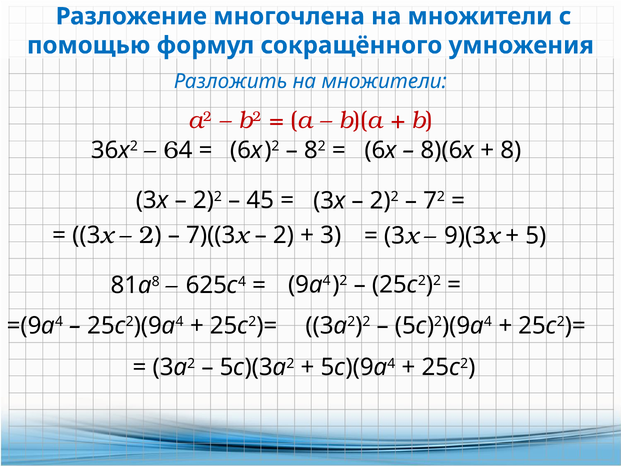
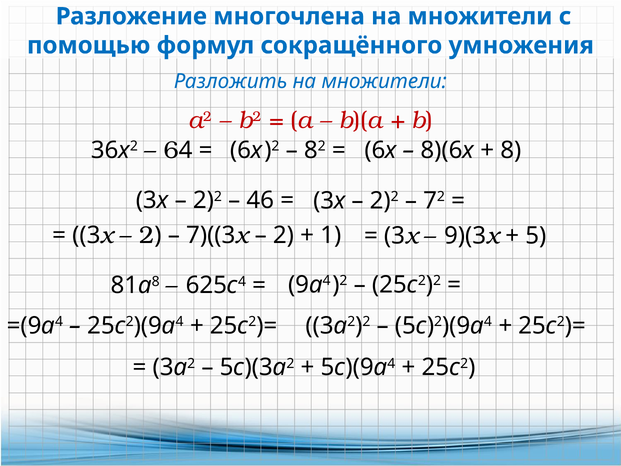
45: 45 -> 46 (260, 200)
3: 3 -> 1 (331, 235)
